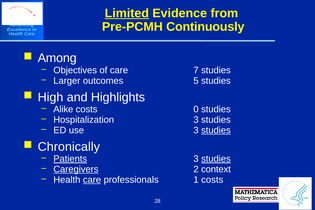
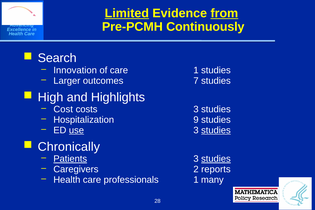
from underline: none -> present (224, 13)
Among: Among -> Search (57, 58)
Objectives: Objectives -> Innovation (75, 70)
care 7: 7 -> 1 (196, 70)
5: 5 -> 7 (196, 81)
Alike: Alike -> Cost (63, 109)
costs 0: 0 -> 3 (196, 109)
Hospitalization 3: 3 -> 9 (196, 120)
use underline: none -> present (76, 130)
Caregivers underline: present -> none (76, 169)
context: context -> reports (216, 169)
care underline: present -> none (92, 180)
1 costs: costs -> many (212, 180)
